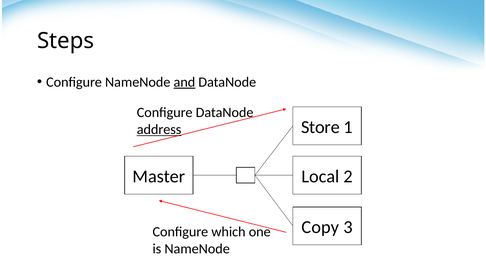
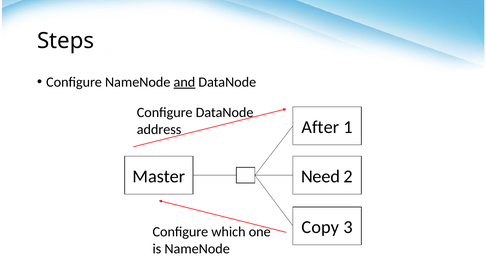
Store: Store -> After (320, 127)
address underline: present -> none (159, 130)
Local: Local -> Need (320, 177)
